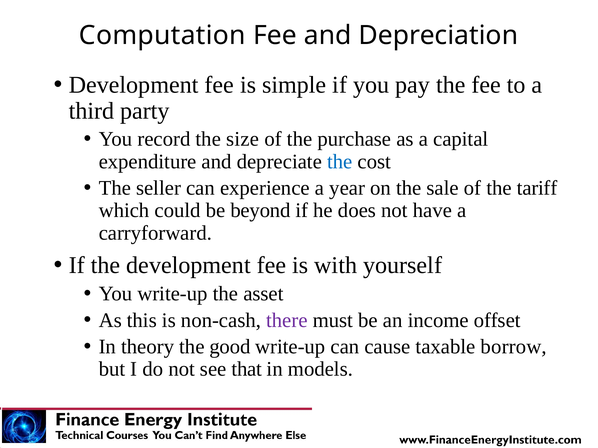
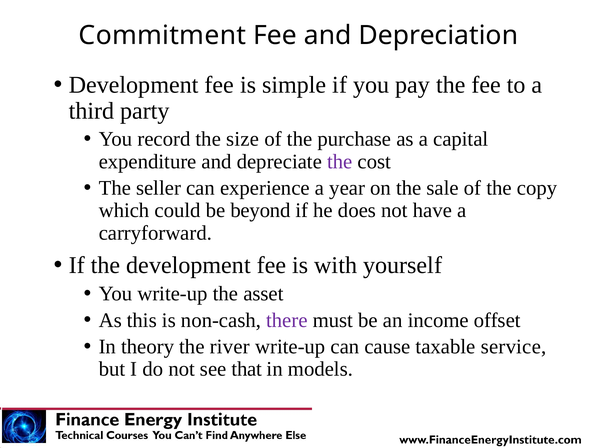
Computation: Computation -> Commitment (162, 35)
the colour: blue -> purple (340, 162)
tariff: tariff -> copy (537, 188)
good: good -> river (230, 347)
borrow: borrow -> service (514, 347)
